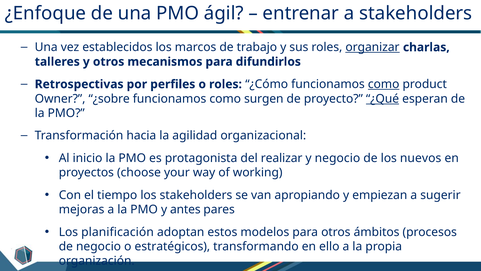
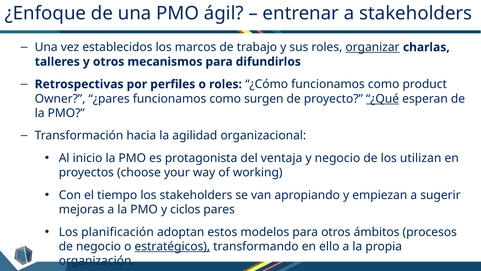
como underline: present -> none (384, 84)
¿sobre: ¿sobre -> ¿pares (109, 99)
realizar: realizar -> ventaja (282, 158)
nuevos: nuevos -> utilizan (421, 158)
antes: antes -> ciclos (185, 209)
estratégicos underline: none -> present (172, 246)
